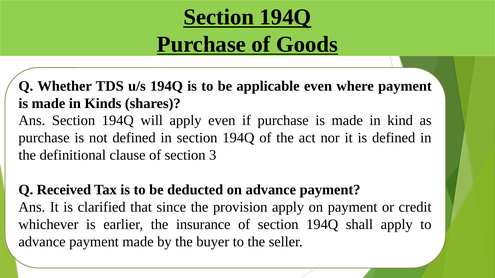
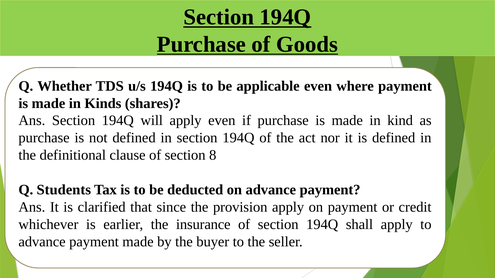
3: 3 -> 8 (213, 155)
Received: Received -> Students (64, 190)
